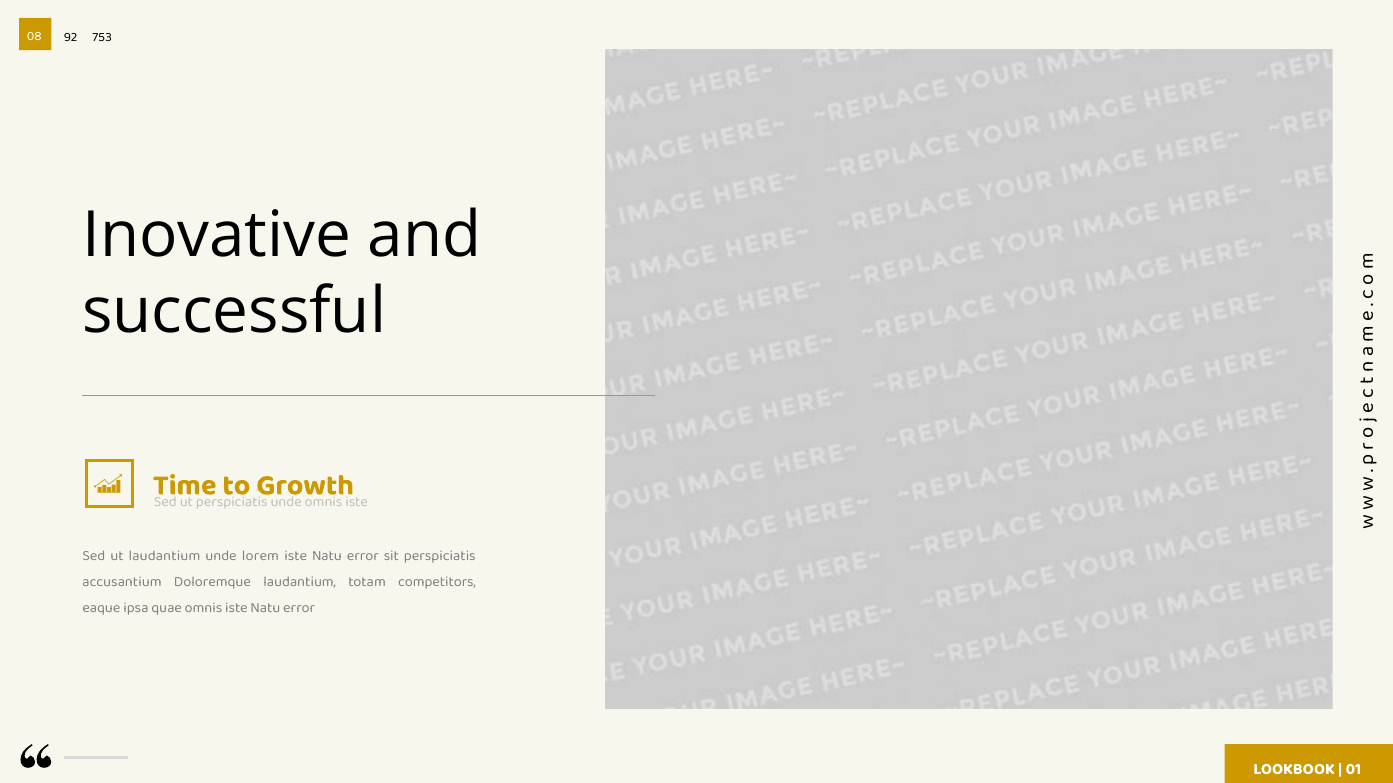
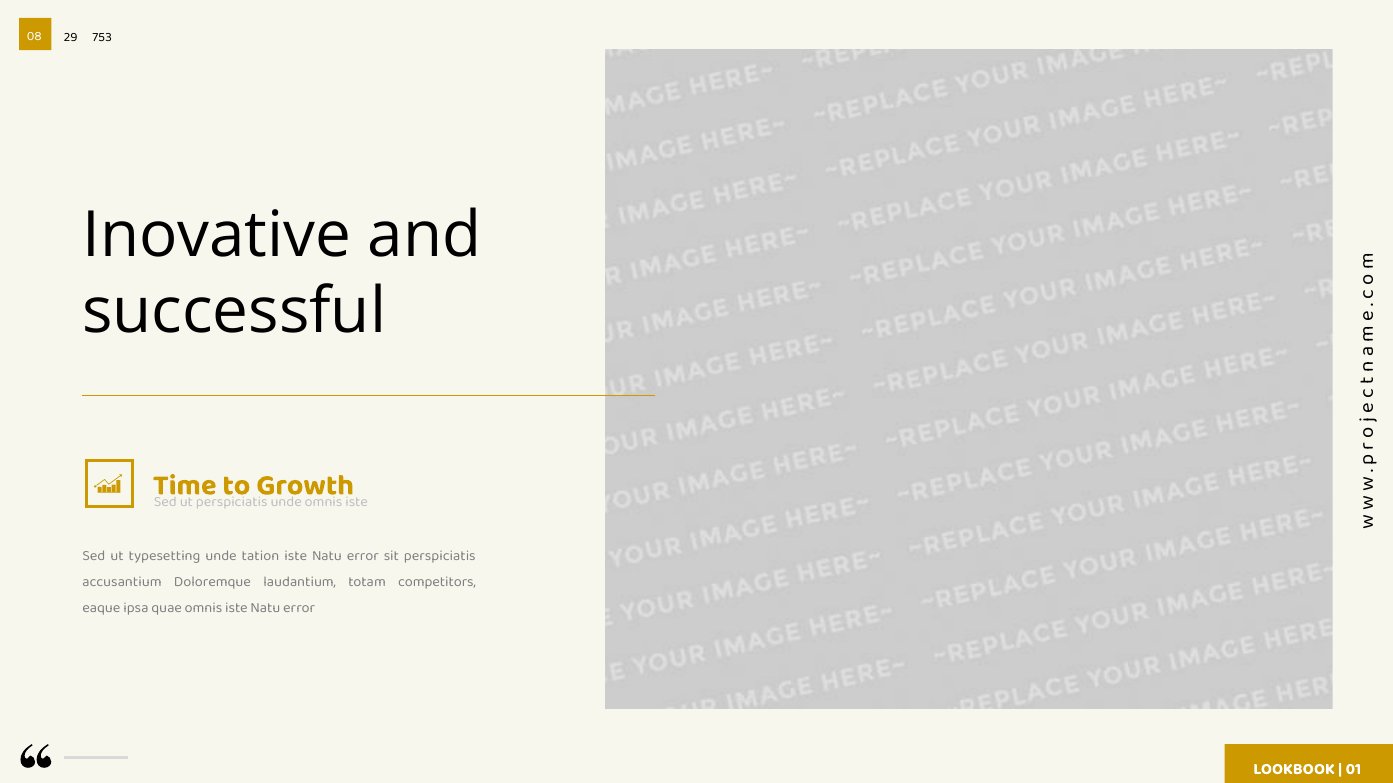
92: 92 -> 29 (71, 37)
ut laudantium: laudantium -> typesetting (165, 556)
lorem: lorem -> tation (261, 556)
